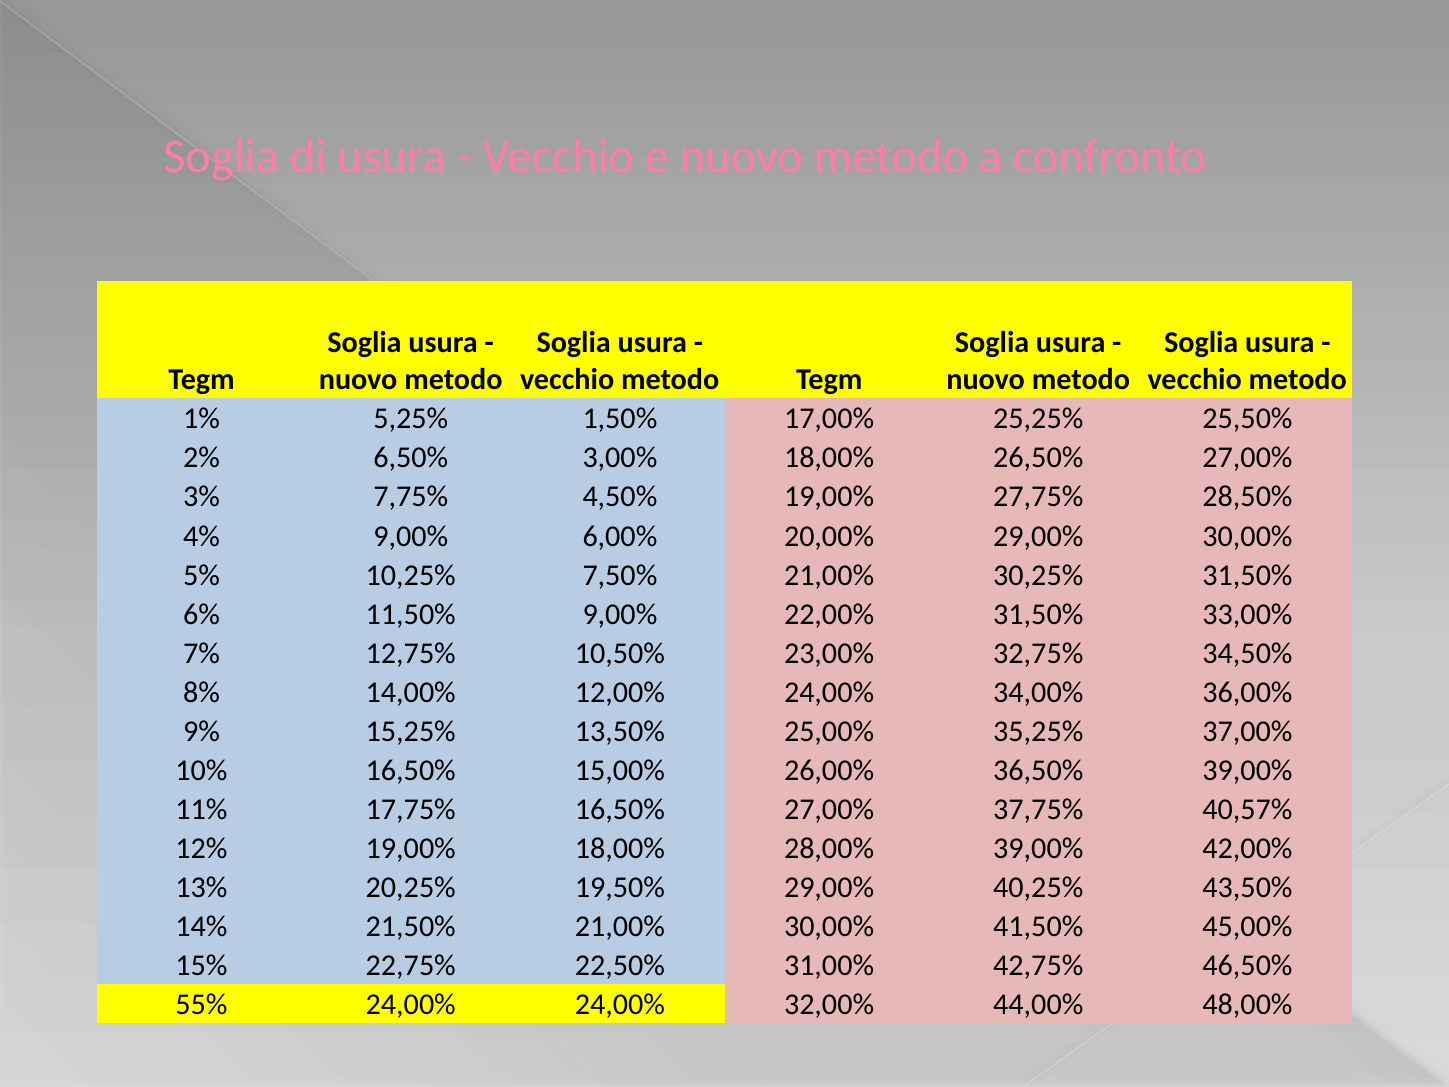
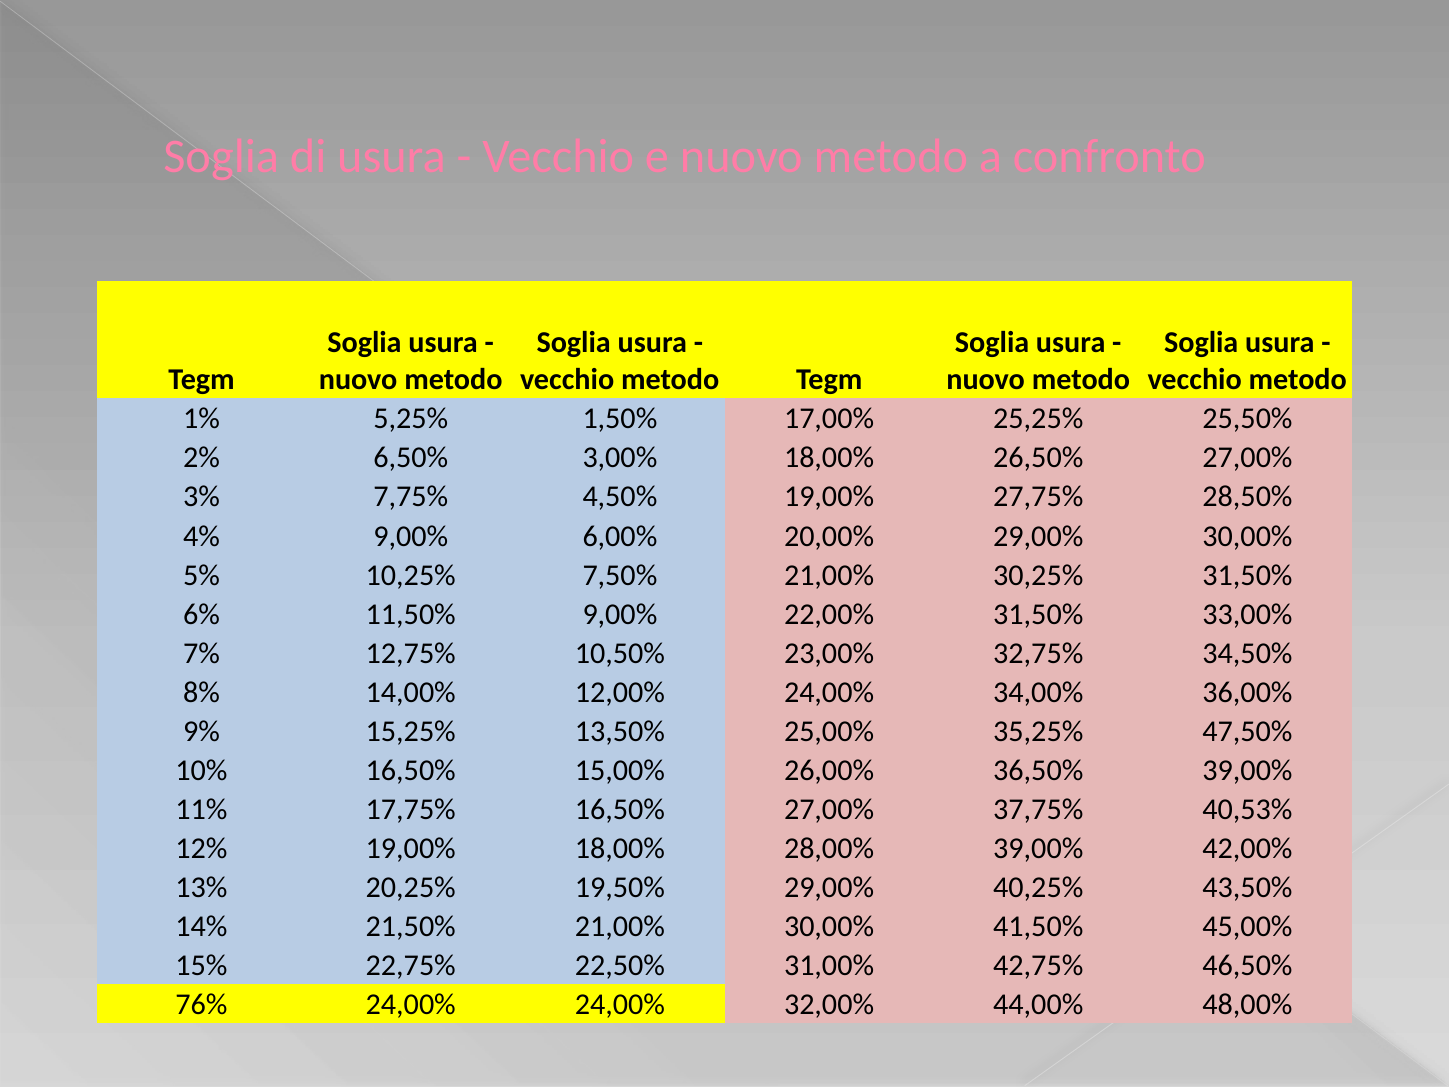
37,00%: 37,00% -> 47,50% (1247, 731)
40,57%: 40,57% -> 40,53% (1247, 809)
55%: 55% -> 76% (201, 1004)
